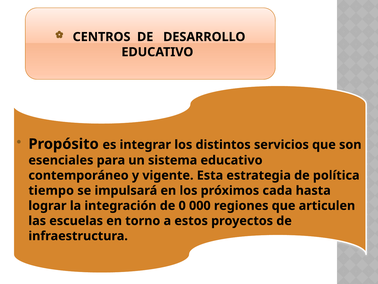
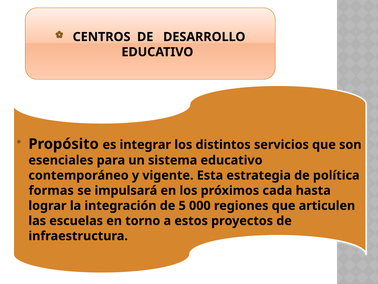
tiempo: tiempo -> formas (51, 190)
0: 0 -> 5 (182, 205)
